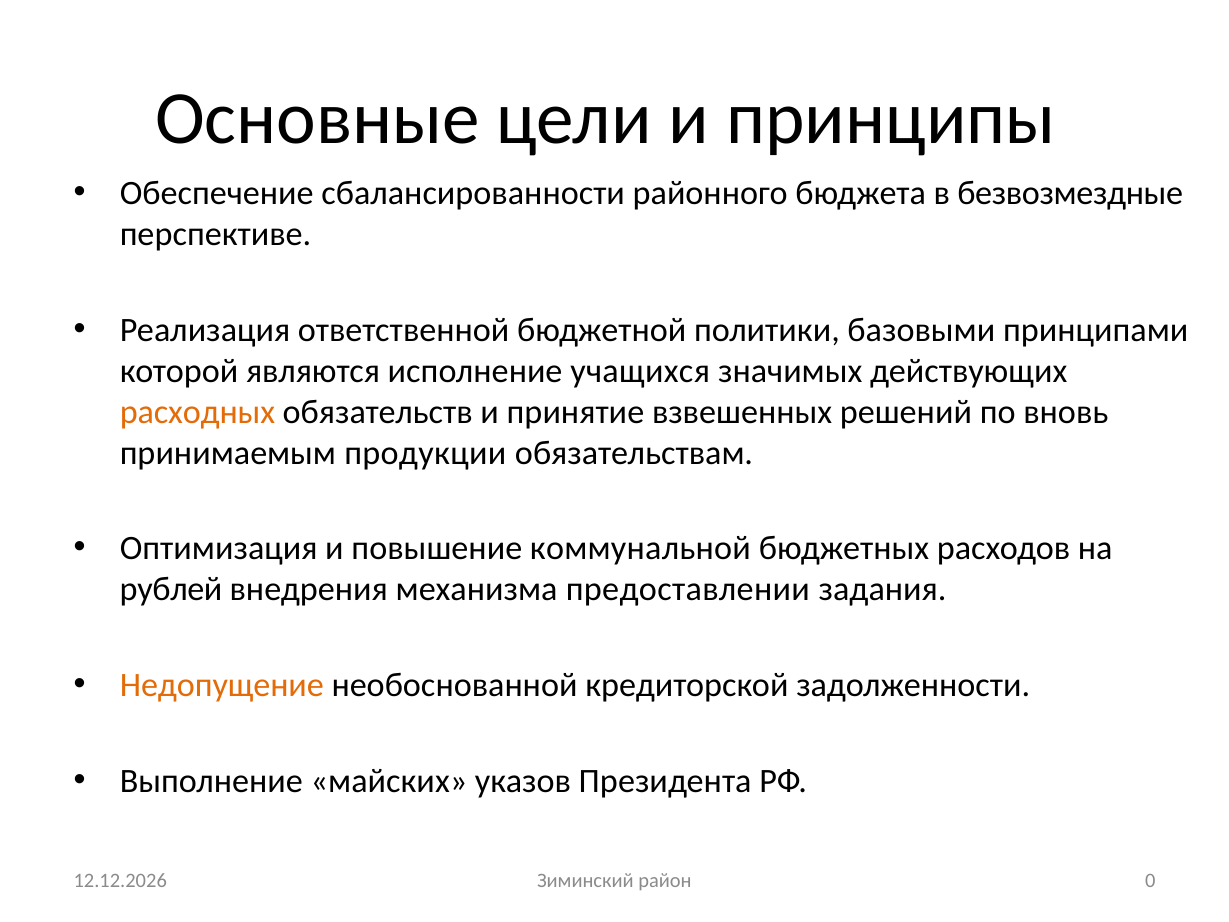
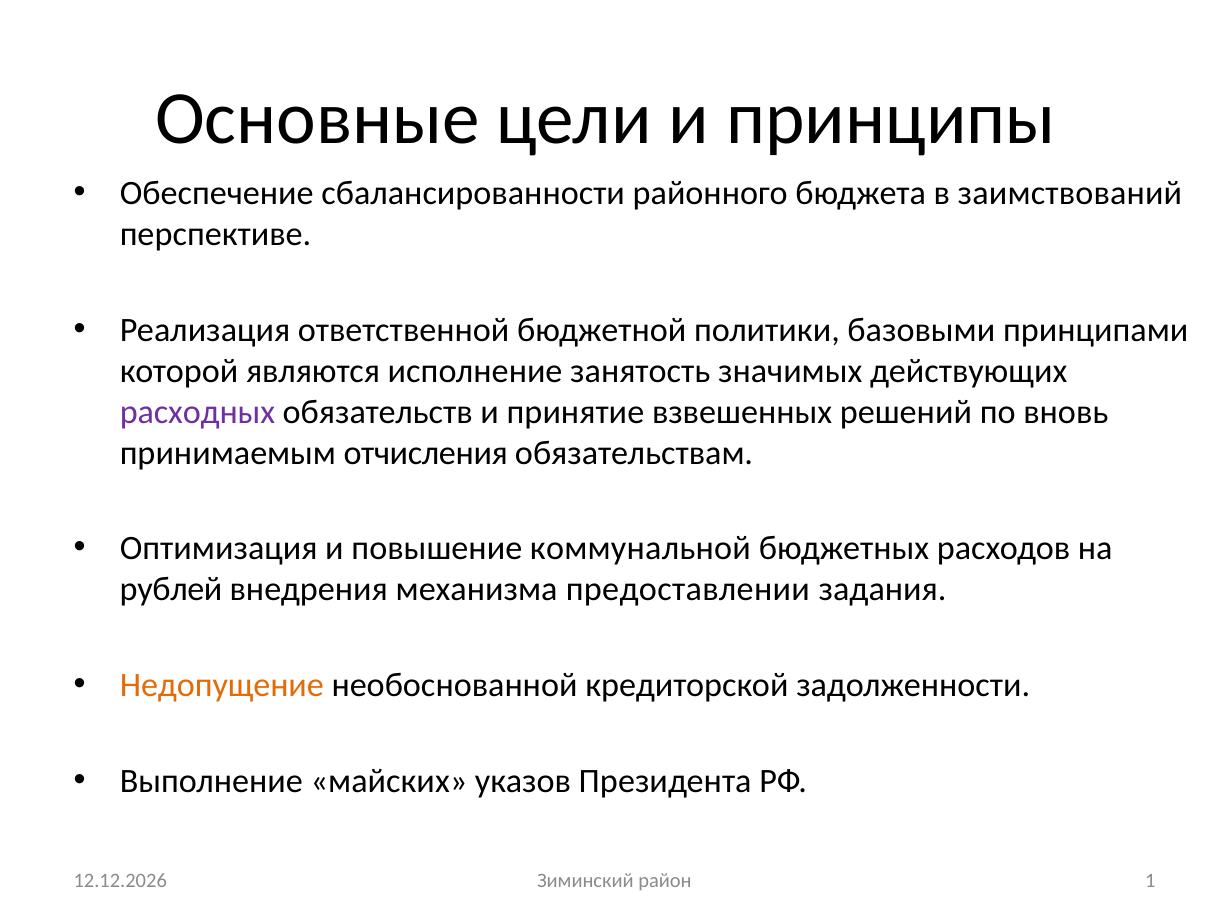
безвозмездные: безвозмездные -> заимствований (1070, 193)
учащихся: учащихся -> занятость (640, 371)
расходных colour: orange -> purple (197, 412)
продукции: продукции -> отчисления (426, 453)
0: 0 -> 1 (1150, 880)
